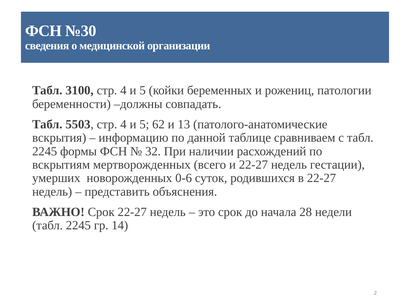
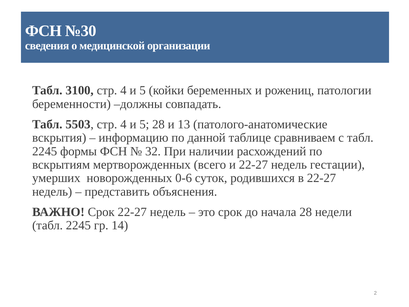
5 62: 62 -> 28 (158, 124)
